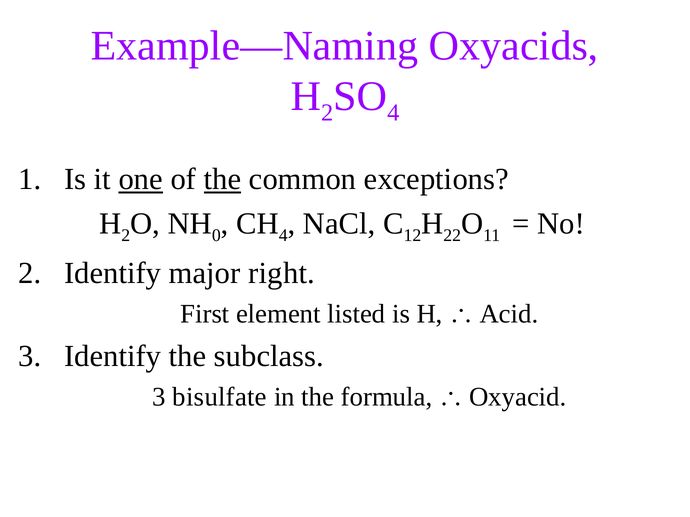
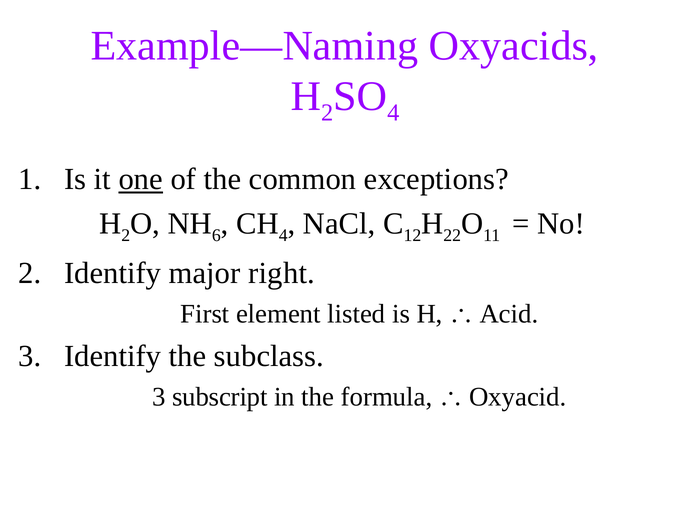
the underline: present -> none (223, 179)
0: 0 -> 6 (216, 236)
bisulfate: bisulfate -> subscript (220, 398)
